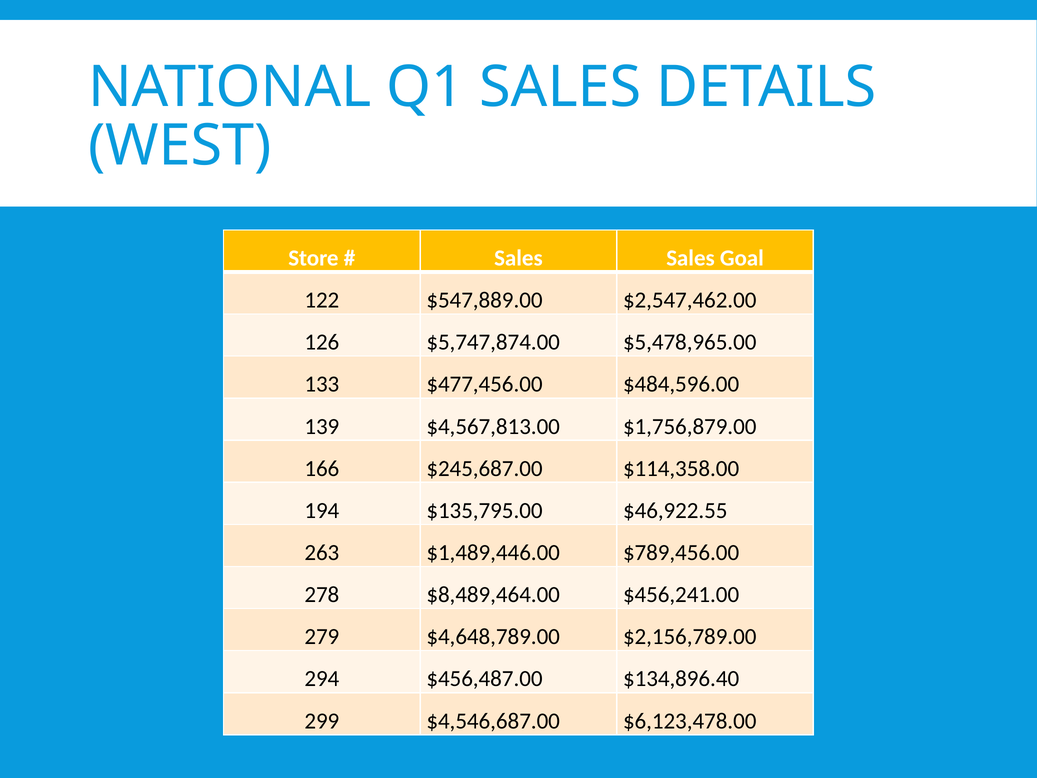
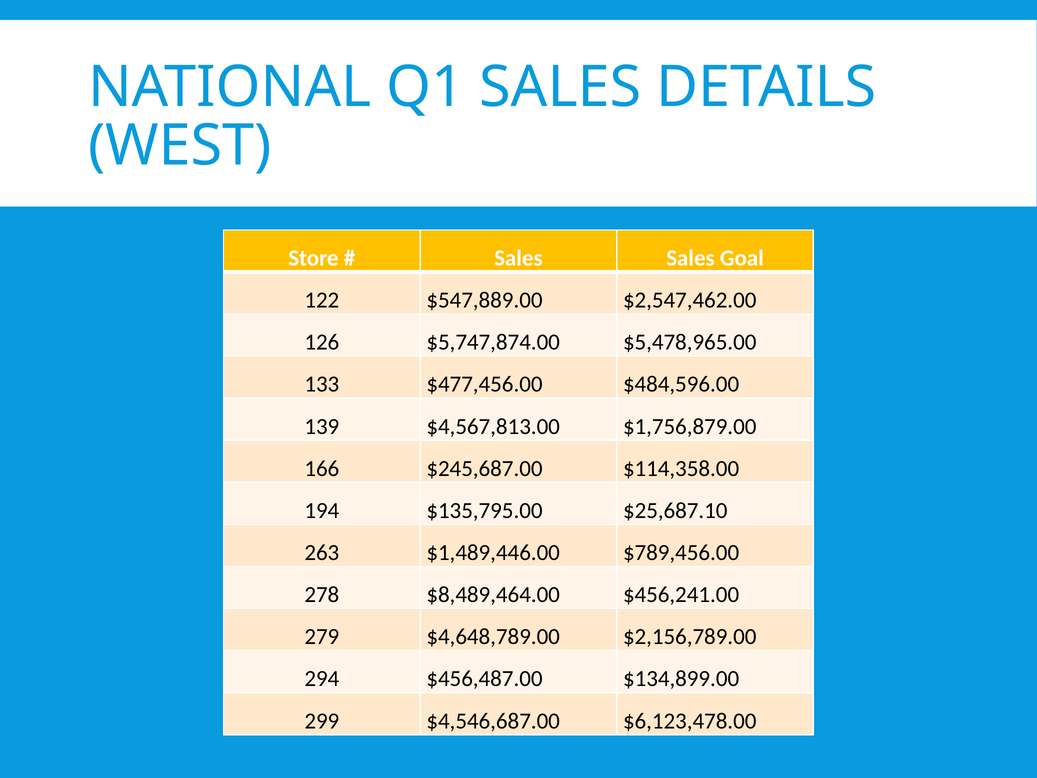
$46,922.55: $46,922.55 -> $25,687.10 (675, 510)
$134,896.40: $134,896.40 -> $134,899.00 (681, 679)
